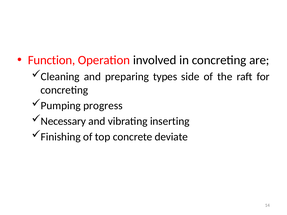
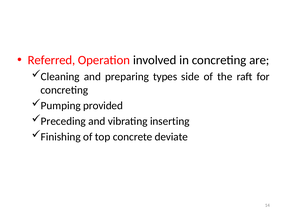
Function: Function -> Referred (52, 60)
progress: progress -> provided (103, 106)
Necessary: Necessary -> Preceding (63, 121)
